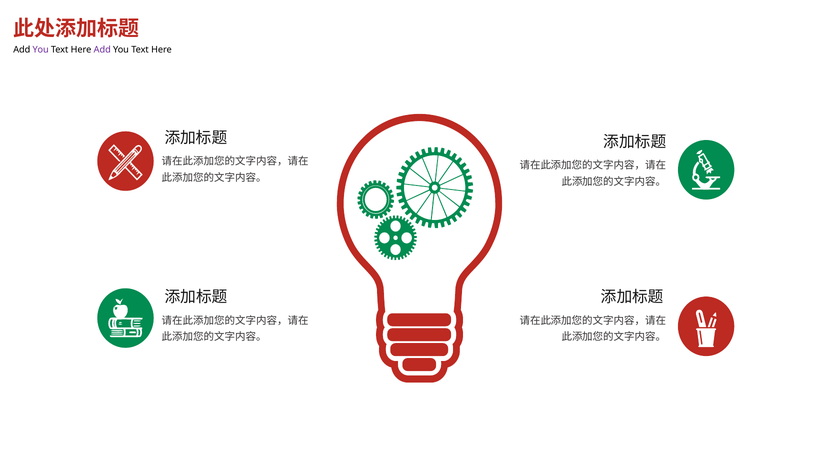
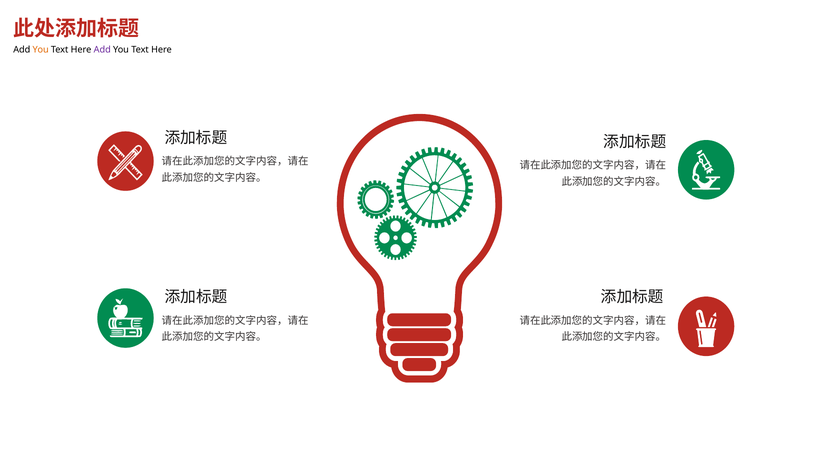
You colour: purple -> orange (41, 50)
